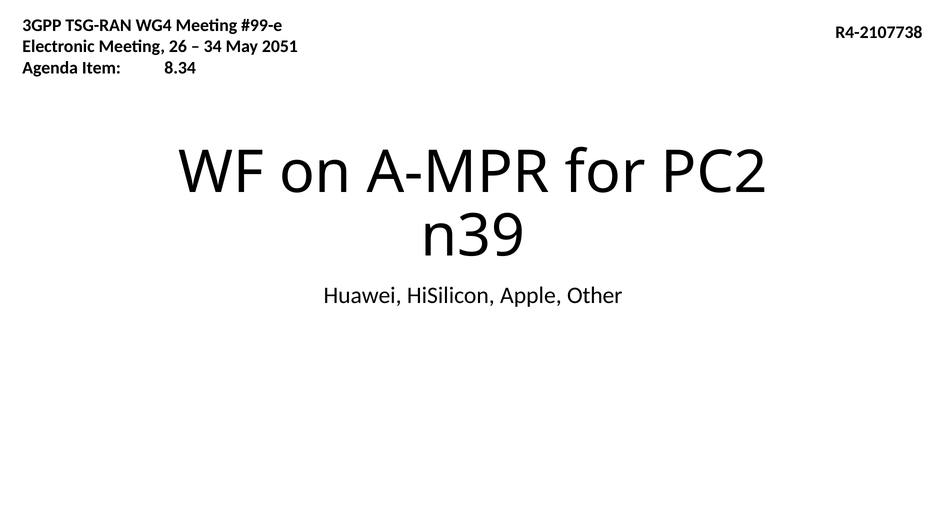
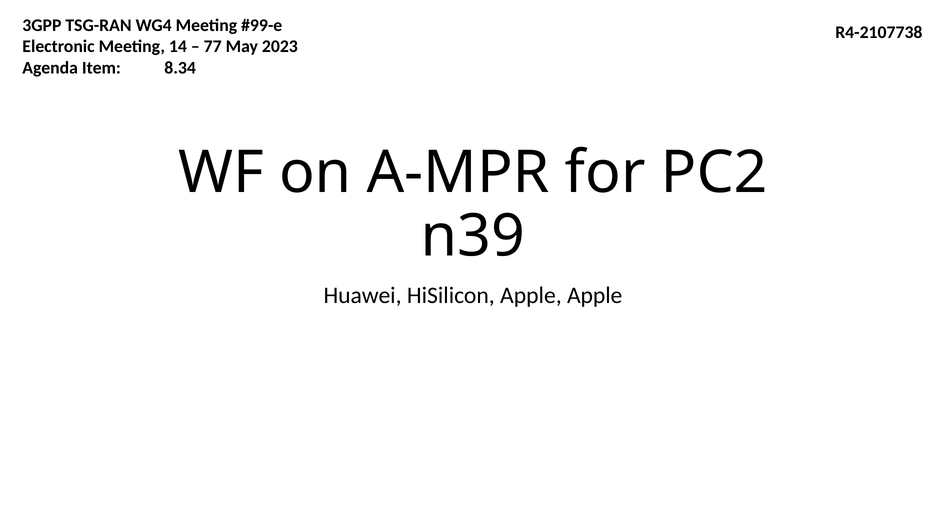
26: 26 -> 14 (178, 47)
34: 34 -> 77 (213, 47)
2051: 2051 -> 2023 (280, 47)
Apple Other: Other -> Apple (595, 296)
